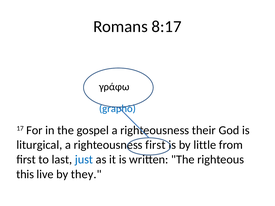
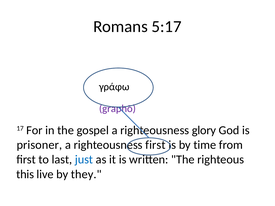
8:17: 8:17 -> 5:17 (167, 27)
graphō colour: blue -> purple (117, 109)
their: their -> glory (204, 130)
liturgical: liturgical -> prisoner (39, 145)
little: little -> time (205, 145)
